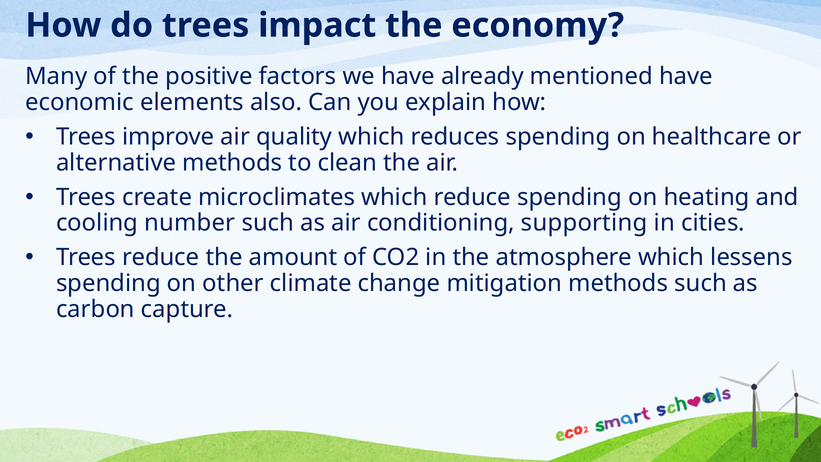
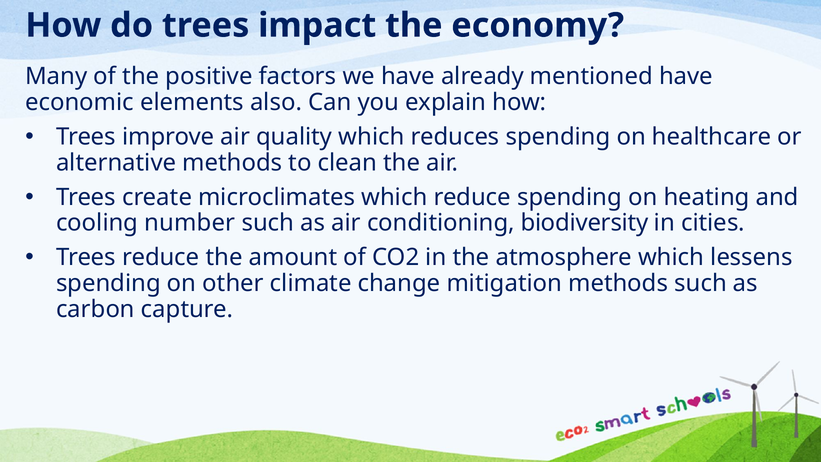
supporting: supporting -> biodiversity (584, 223)
